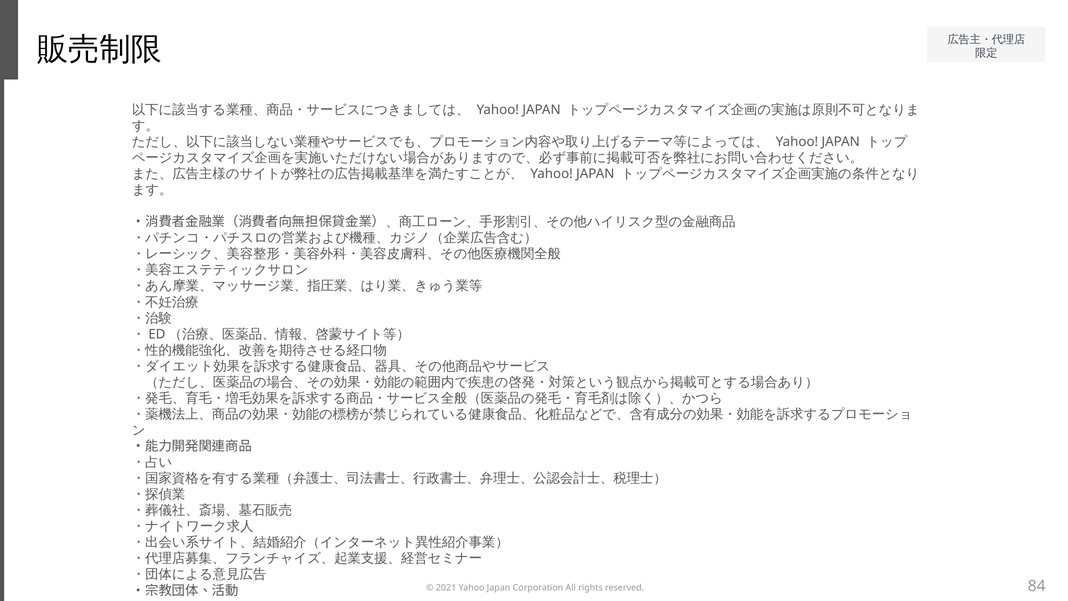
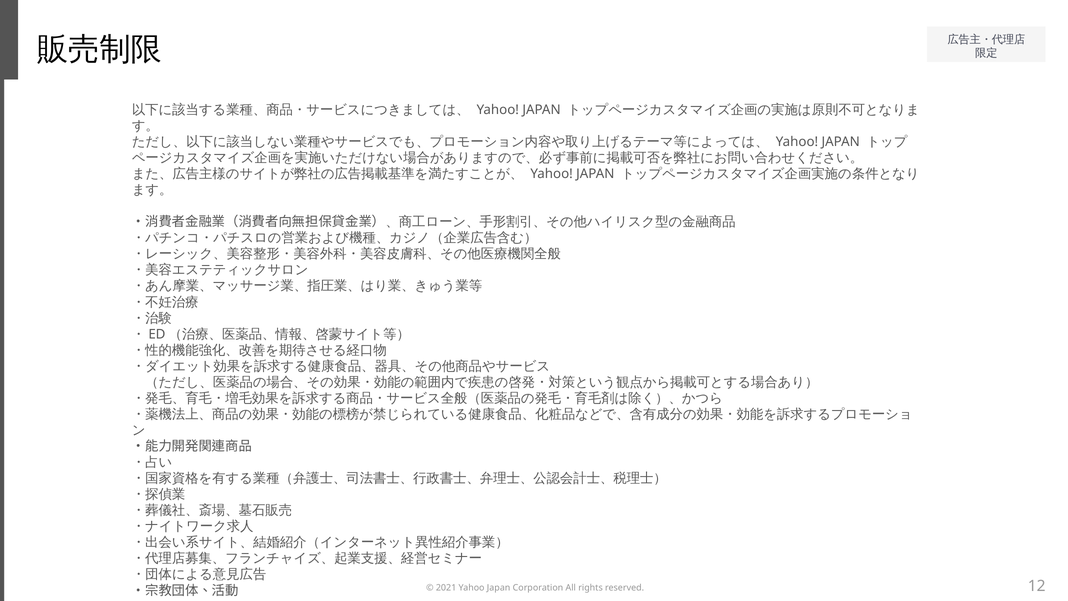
84: 84 -> 12 (1037, 586)
